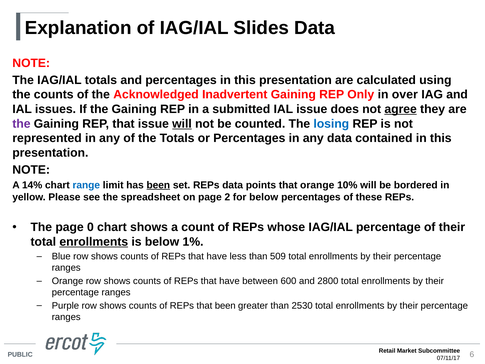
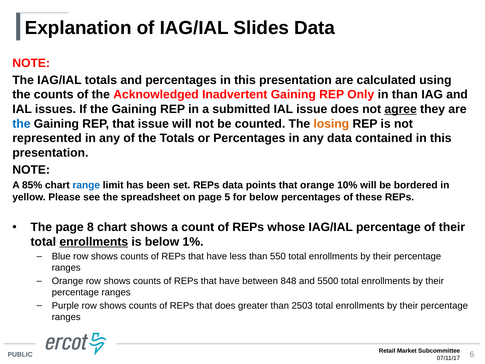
in over: over -> than (405, 95)
the colour: purple -> blue (21, 124)
will underline: present -> none (182, 124)
losing colour: blue -> orange (331, 124)
14%: 14% -> 85% (32, 185)
been underline: present -> none (158, 185)
2: 2 -> 5 (227, 197)
0: 0 -> 8 (90, 227)
509: 509 -> 550 (278, 256)
600: 600 -> 848 (288, 281)
2800: 2800 -> 5500 (328, 281)
that been: been -> does (225, 305)
2530: 2530 -> 2503 (302, 305)
